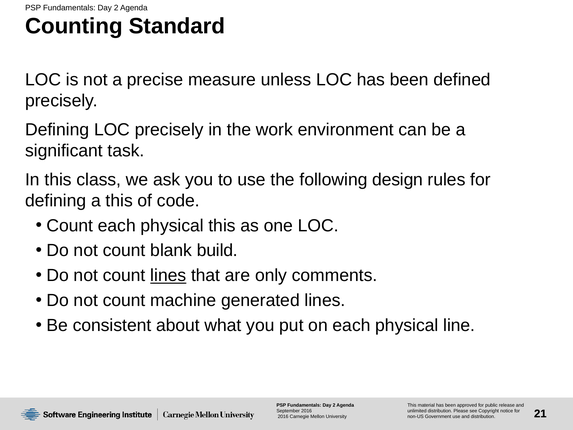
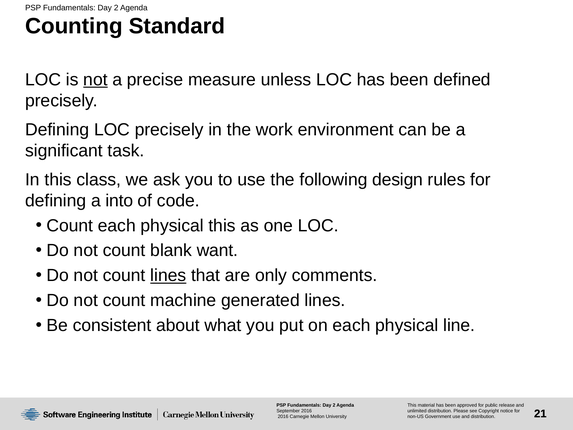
not underline: none -> present (95, 80)
a this: this -> into (119, 200)
build: build -> want (217, 250)
